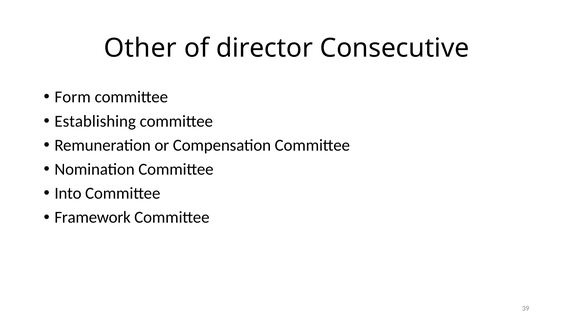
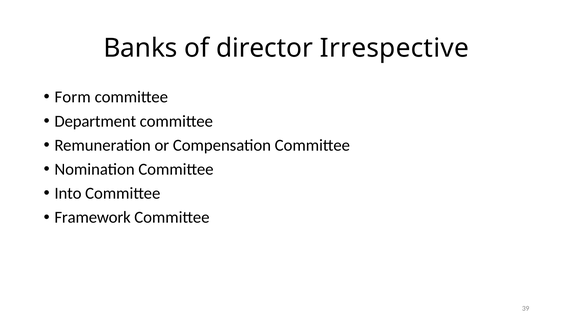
Other: Other -> Banks (140, 48)
Consecutive: Consecutive -> Irrespective (394, 48)
Establishing: Establishing -> Department (95, 121)
